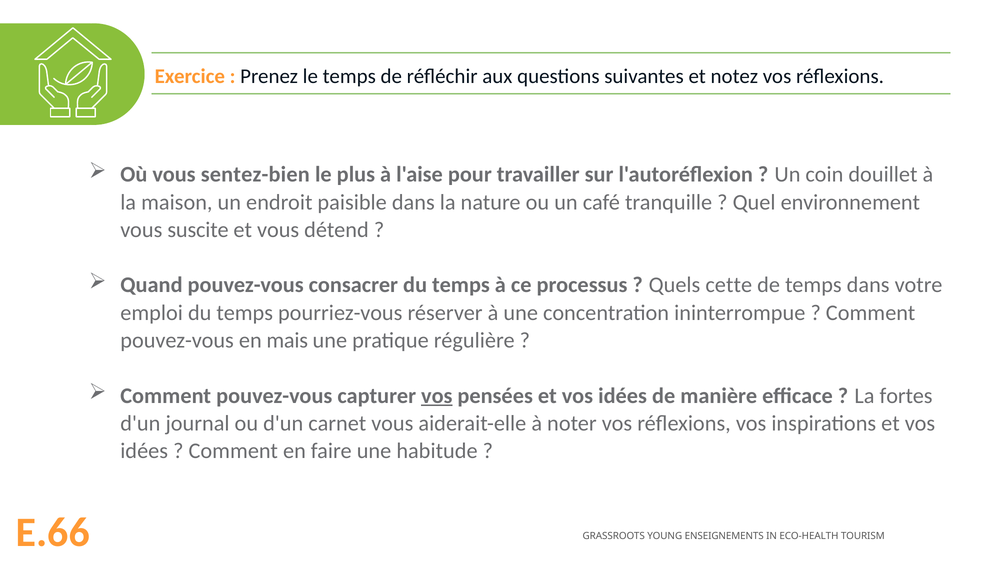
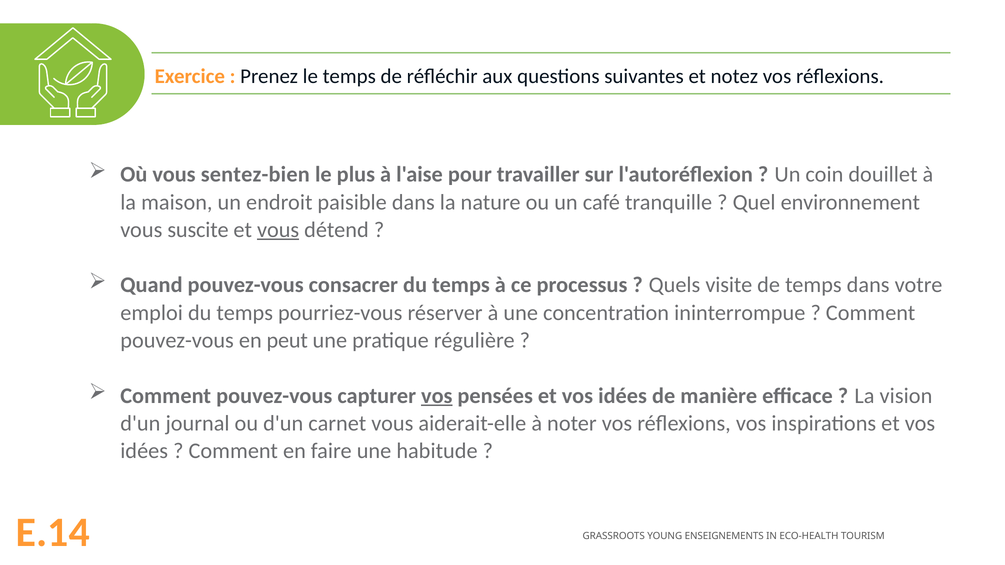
vous underline: none -> present (278, 230)
cette: cette -> visite (729, 285)
mais: mais -> peut (287, 341)
fortes: fortes -> vision (906, 396)
E.66: E.66 -> E.14 (53, 533)
